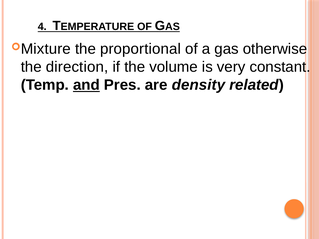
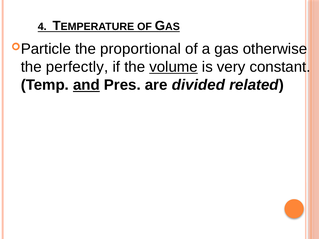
Mixture: Mixture -> Particle (46, 49)
direction: direction -> perfectly (77, 67)
volume underline: none -> present (174, 67)
density: density -> divided (198, 85)
